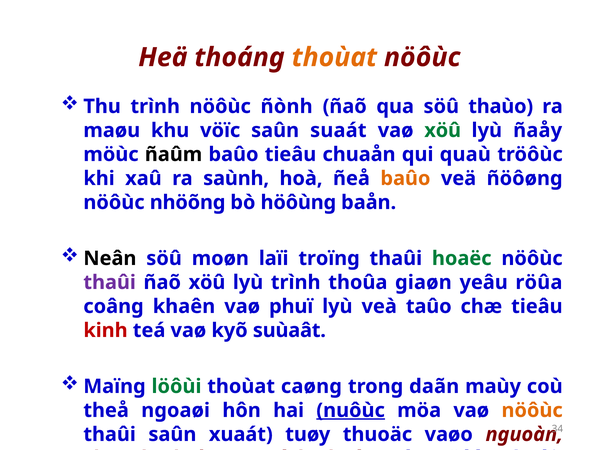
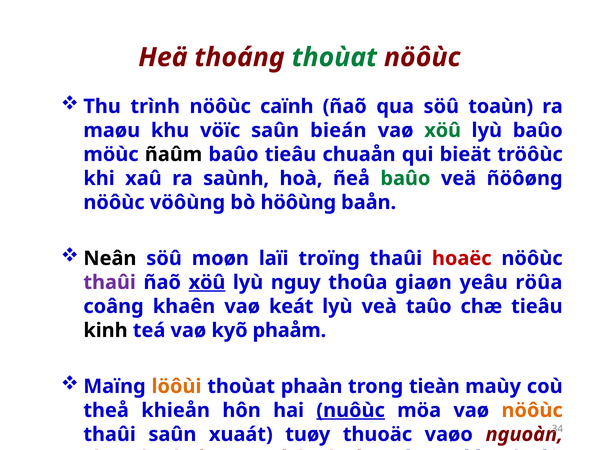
thoùat colour: orange -> green (334, 57)
ñònh: ñònh -> caïnh (287, 106)
thaùo: thaùo -> toaùn (501, 106)
suaát: suaát -> bieán (338, 130)
lyù ñaåy: ñaåy -> baûo (538, 130)
quaù: quaù -> bieät (465, 154)
baûo colour: orange -> green (405, 178)
nhöõng: nhöõng -> vöôùng (187, 202)
hoaëc colour: green -> red (462, 258)
xöû underline: none -> present (207, 282)
lyù trình: trình -> nguy (296, 282)
phuï: phuï -> keát (291, 306)
kinh colour: red -> black (105, 330)
suùaât: suùaât -> phaåm (289, 330)
löôùi colour: green -> orange (176, 386)
thoùat caøng: caøng -> phaàn (312, 386)
daãn: daãn -> tieàn (434, 386)
ngoaøi: ngoaøi -> khieån (176, 410)
